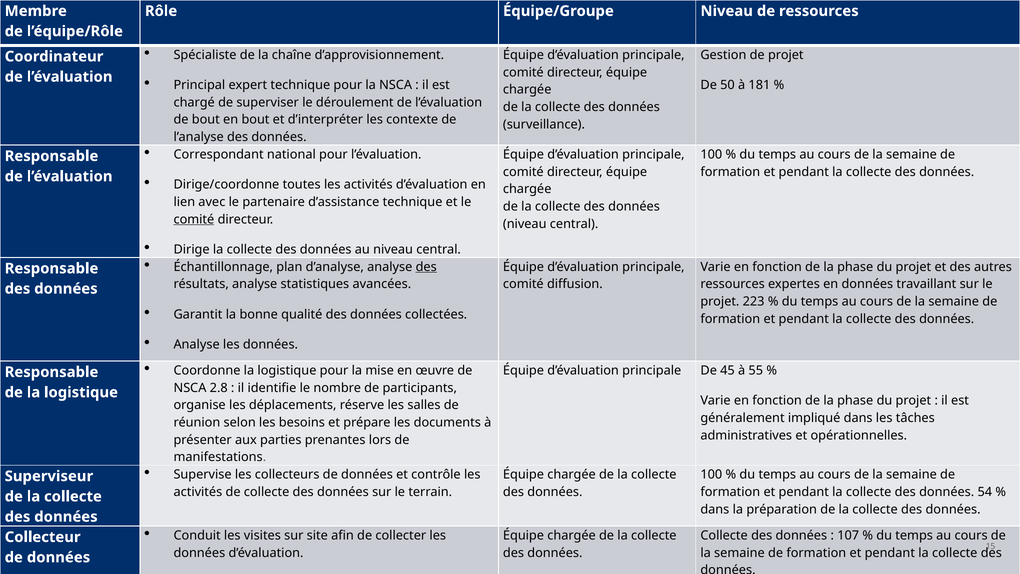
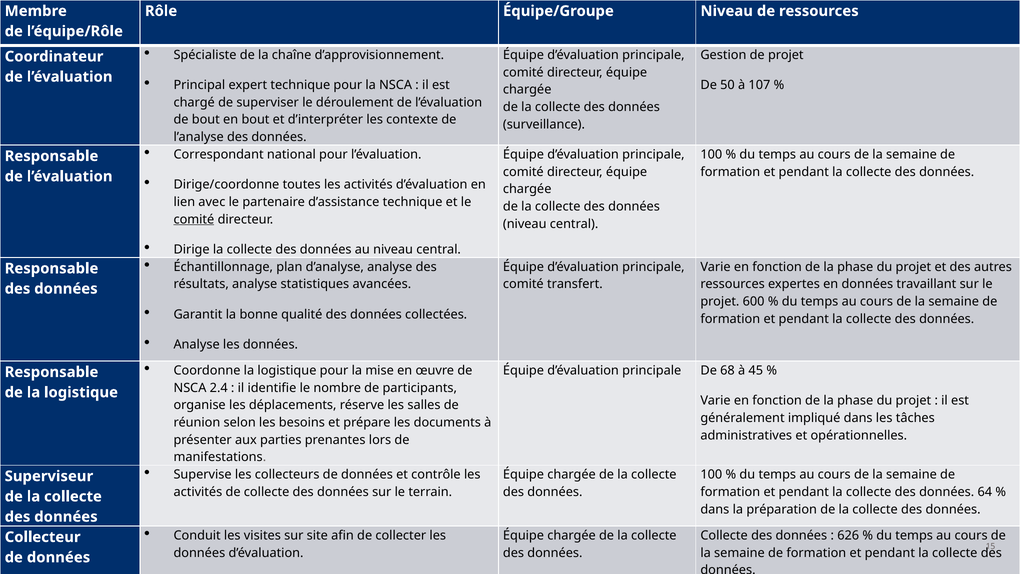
181: 181 -> 107 (759, 85)
des underline: present -> none (426, 267)
diffusion: diffusion -> transfert (575, 284)
223: 223 -> 600 (754, 301)
45: 45 -> 68 (727, 370)
55: 55 -> 45 (756, 370)
2.8: 2.8 -> 2.4 (219, 388)
54: 54 -> 64 (985, 492)
107: 107 -> 626 (848, 535)
